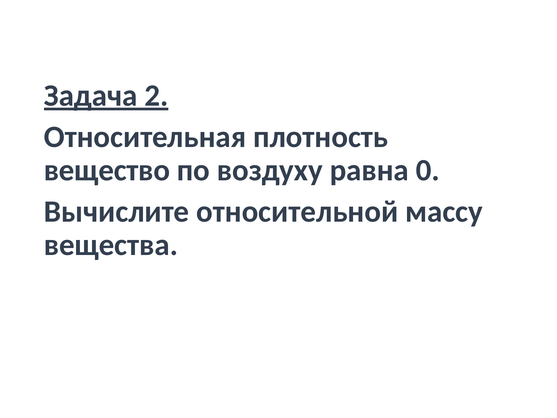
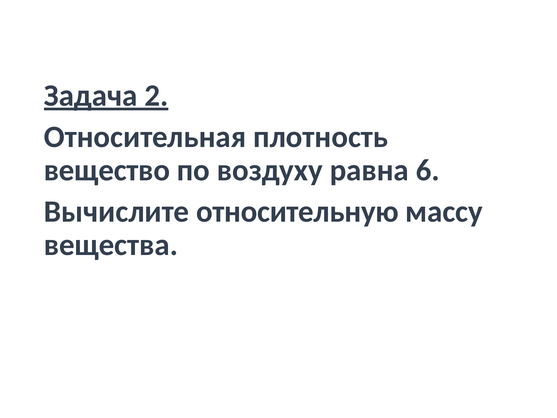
0: 0 -> 6 (428, 170)
относительной: относительной -> относительную (297, 211)
